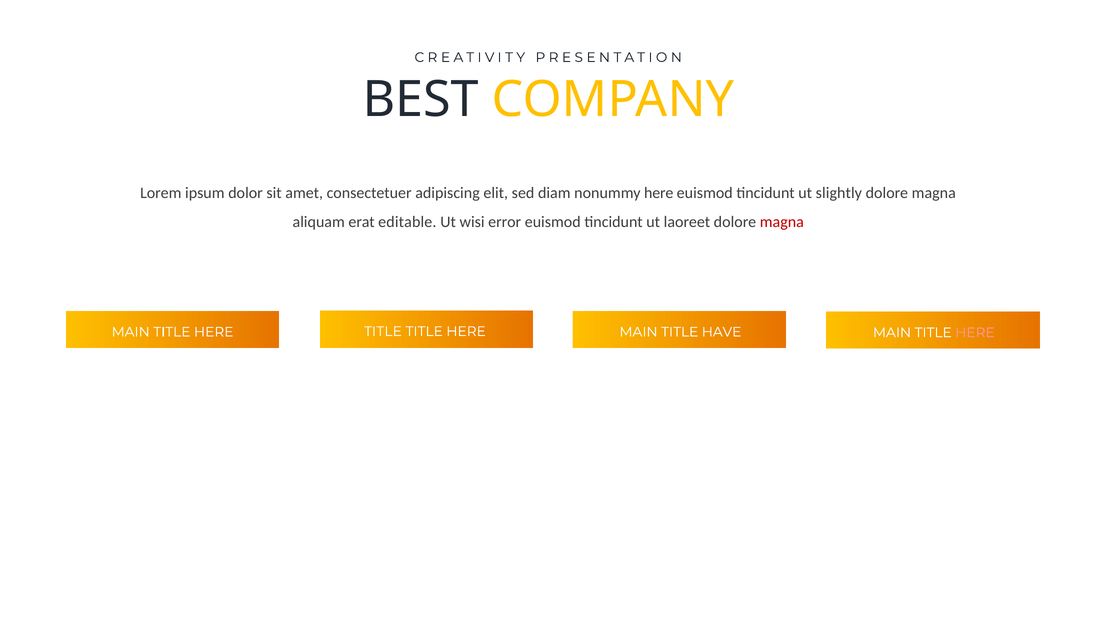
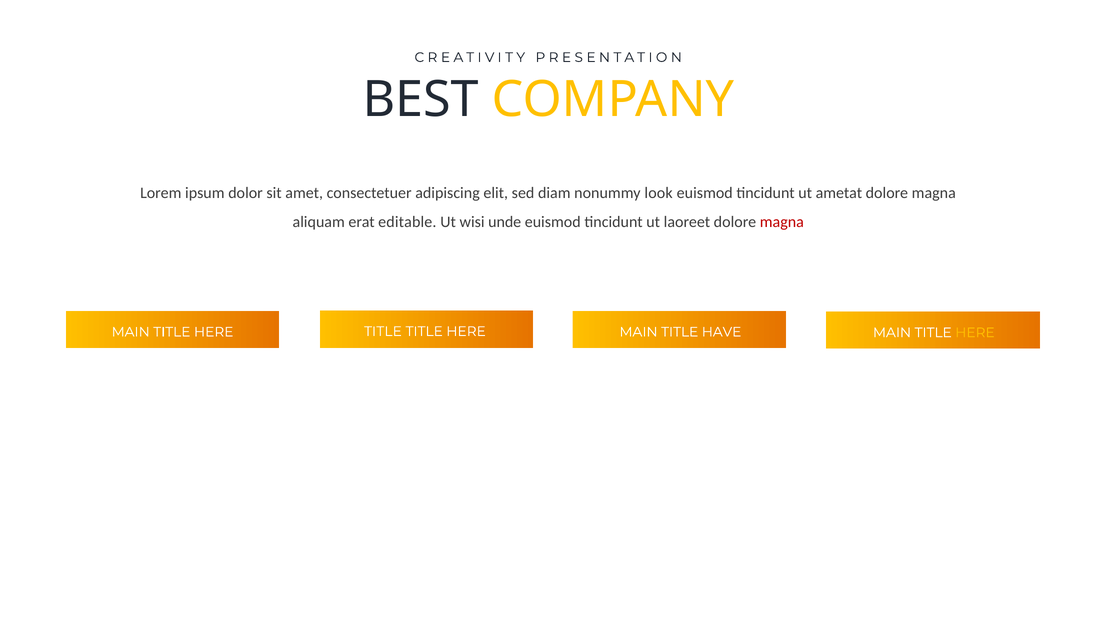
nonummy here: here -> look (659, 193)
slightly: slightly -> ametat (839, 193)
error: error -> unde (505, 222)
HERE colour: pink -> yellow (975, 333)
